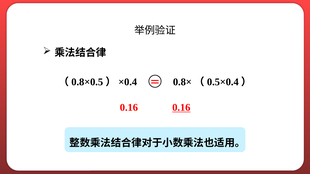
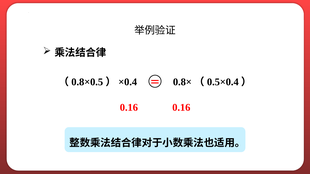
0.16 underline: present -> none (181, 108)
